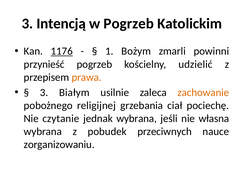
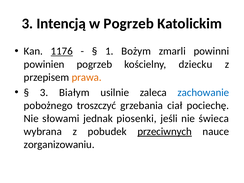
przynieść: przynieść -> powinien (44, 64)
udzielić: udzielić -> dziecku (195, 64)
zachowanie colour: orange -> blue (203, 92)
religijnej: religijnej -> troszczyć (97, 105)
czytanie: czytanie -> słowami (61, 118)
jednak wybrana: wybrana -> piosenki (137, 118)
własna: własna -> świeca (214, 118)
przeciwnych underline: none -> present (165, 132)
